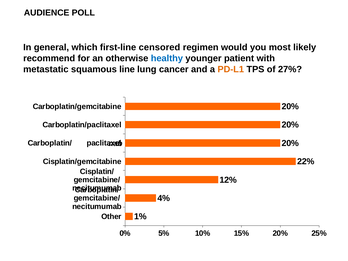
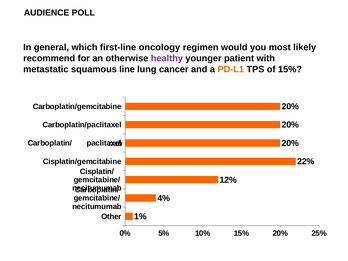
censored: censored -> oncology (159, 47)
healthy colour: blue -> purple (167, 58)
of 27%: 27% -> 15% (290, 69)
